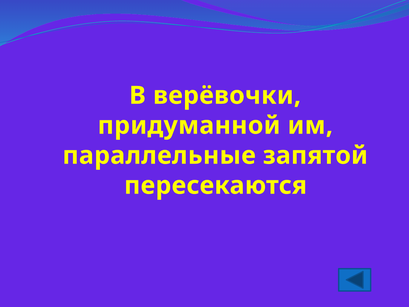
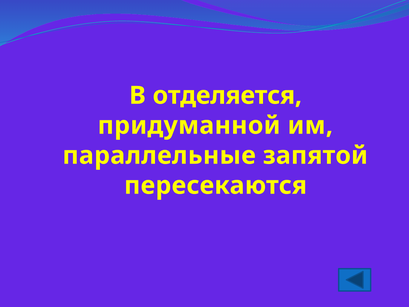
верёвочки: верёвочки -> отделяется (227, 95)
